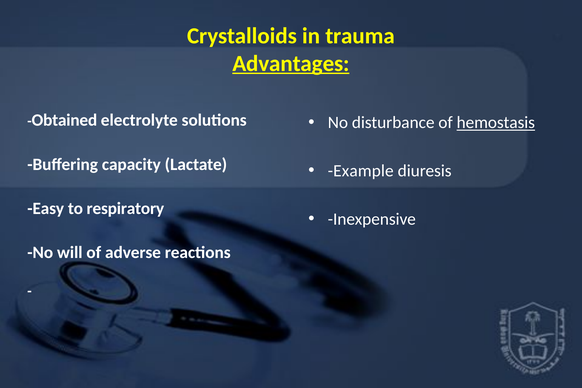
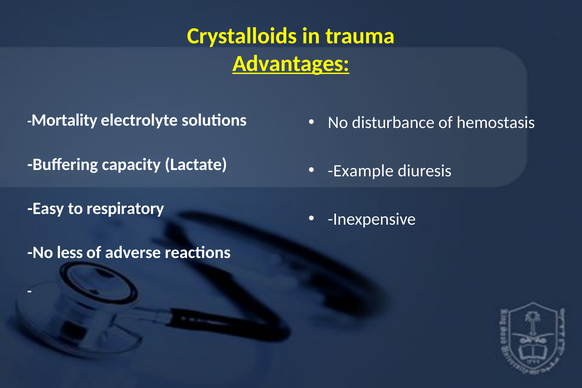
hemostasis underline: present -> none (496, 123)
Obtained: Obtained -> Mortality (64, 120)
will: will -> less (70, 253)
